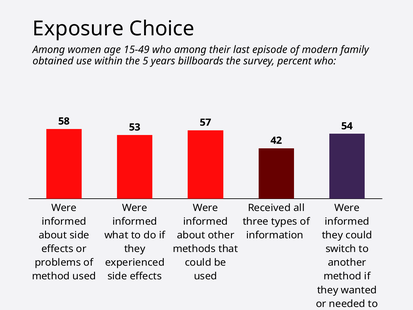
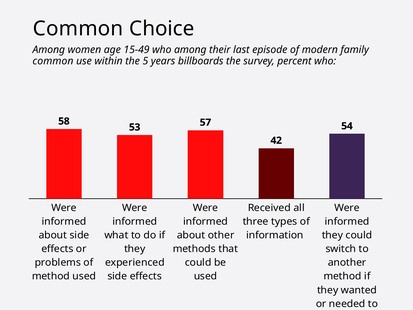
Exposure: Exposure -> Common (78, 29)
obtained: obtained -> common (53, 61)
